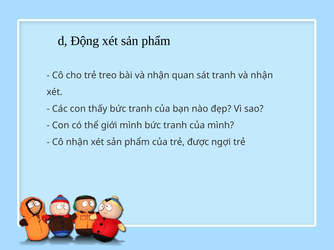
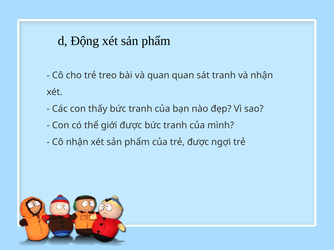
bài và nhận: nhận -> quan (158, 76)
giới mình: mình -> được (131, 126)
